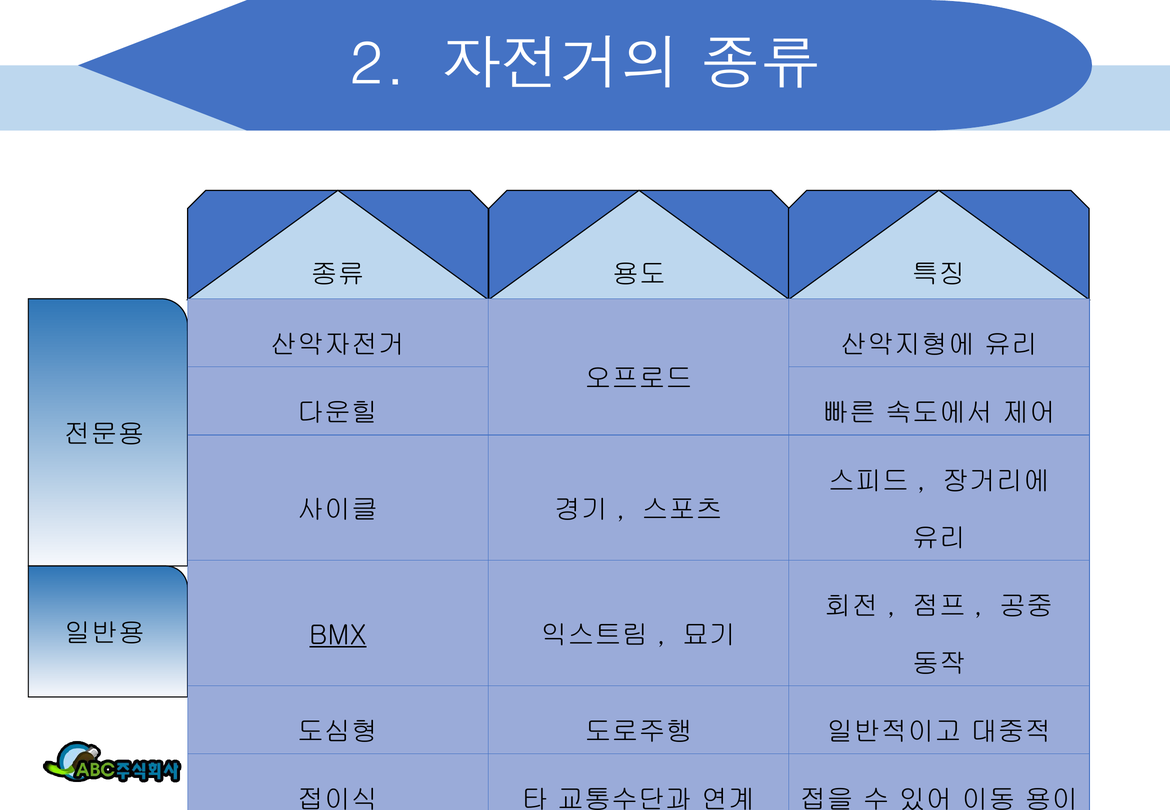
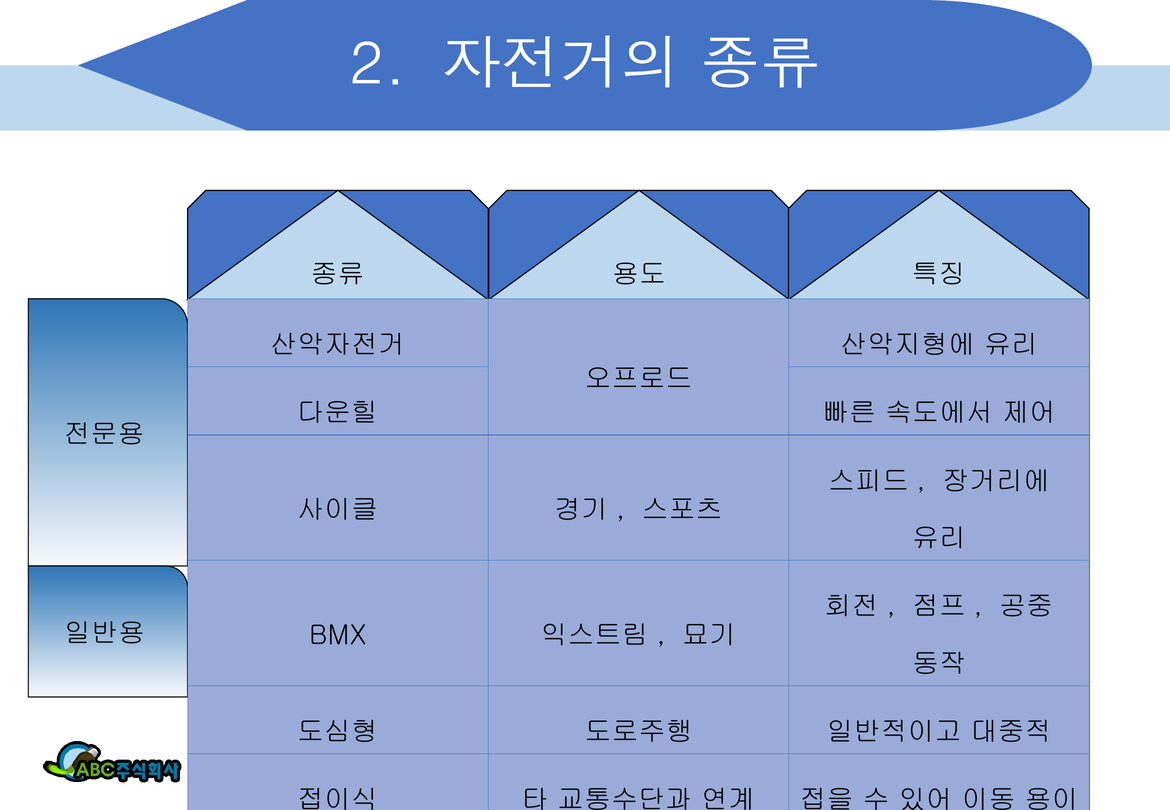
BMX underline: present -> none (338, 635)
